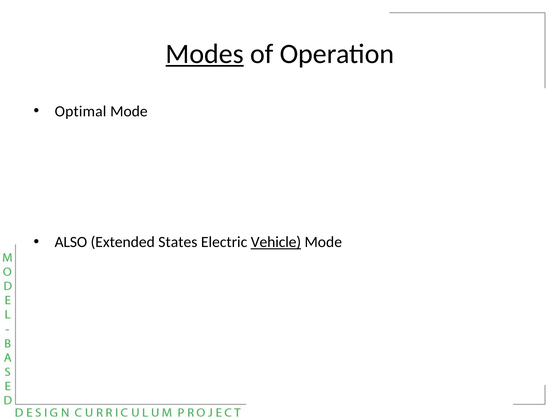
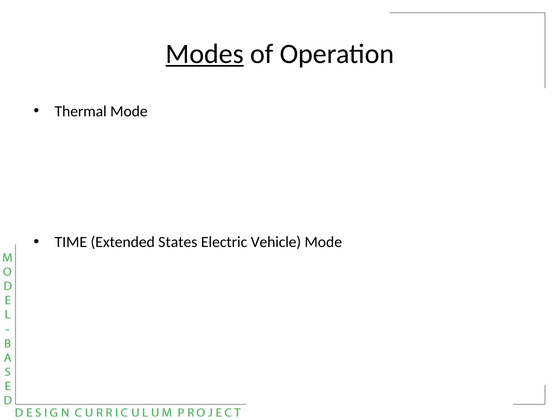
Optimal: Optimal -> Thermal (81, 111)
ALSO: ALSO -> TIME (71, 242)
Vehicle underline: present -> none (276, 242)
